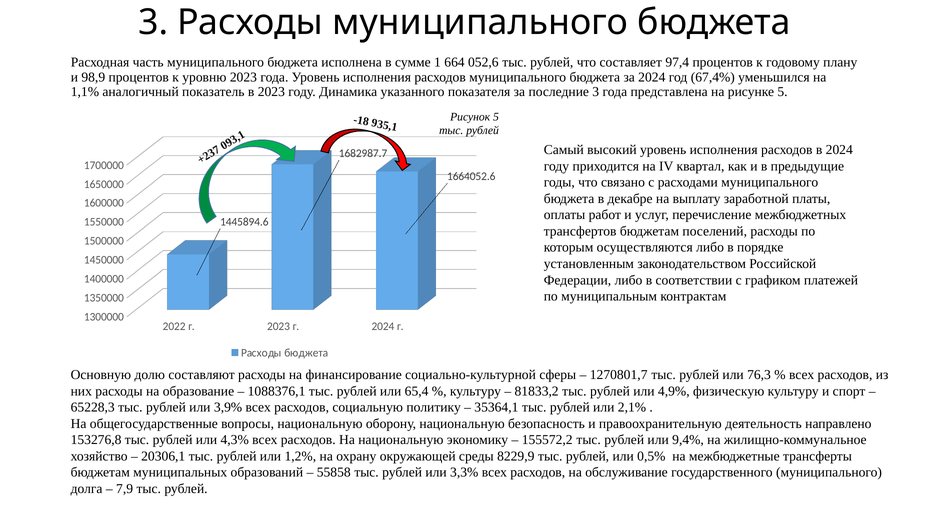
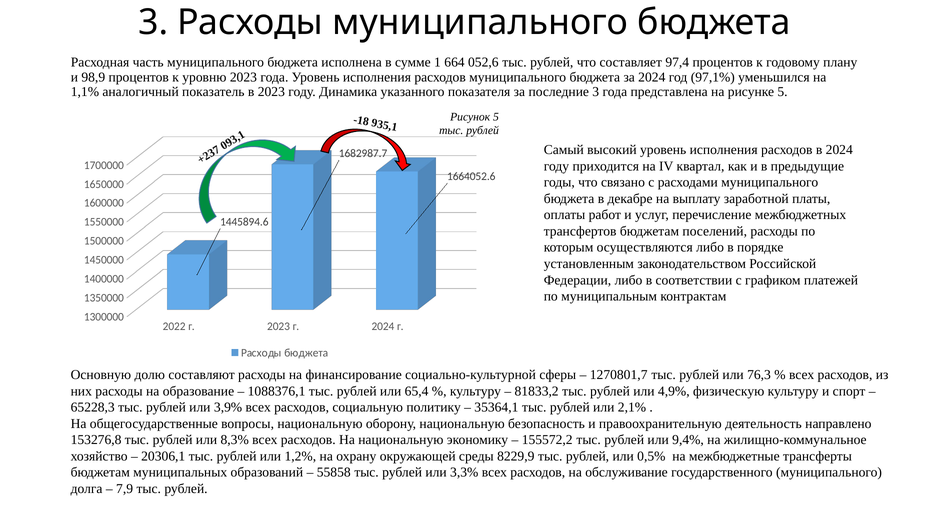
67,4%: 67,4% -> 97,1% (713, 77)
4,3%: 4,3% -> 8,3% (235, 440)
